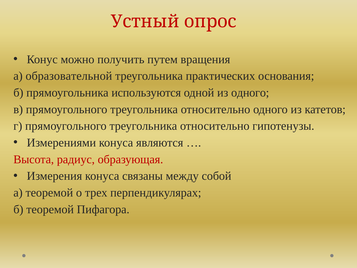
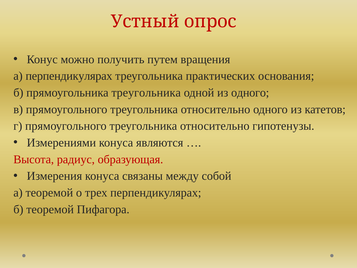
а образовательной: образовательной -> перпендикулярах (69, 76)
прямоугольника используются: используются -> треугольника (146, 93)
